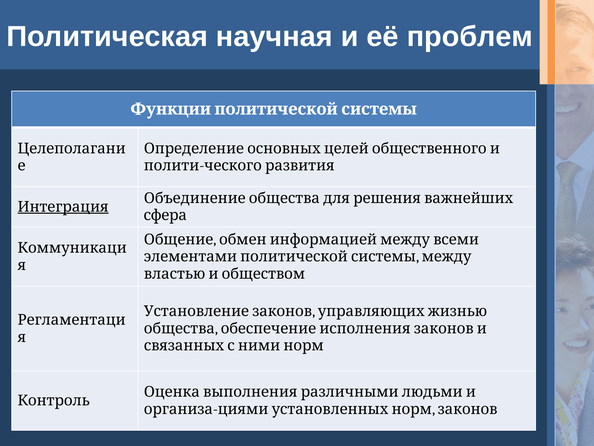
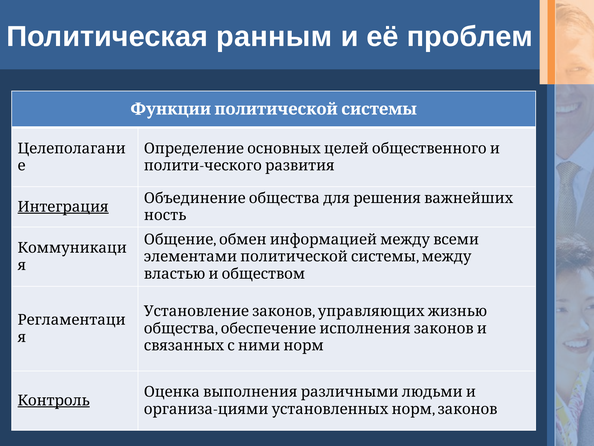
научная: научная -> ранным (274, 37)
сфера: сфера -> ность (165, 215)
Контроль underline: none -> present (54, 400)
